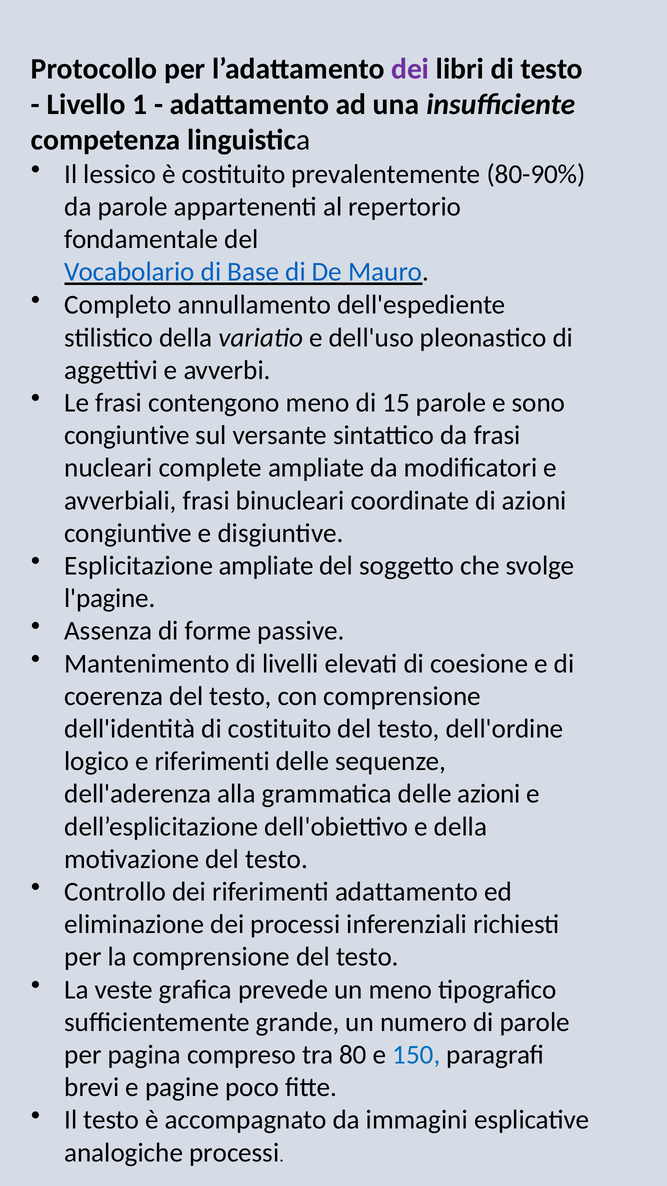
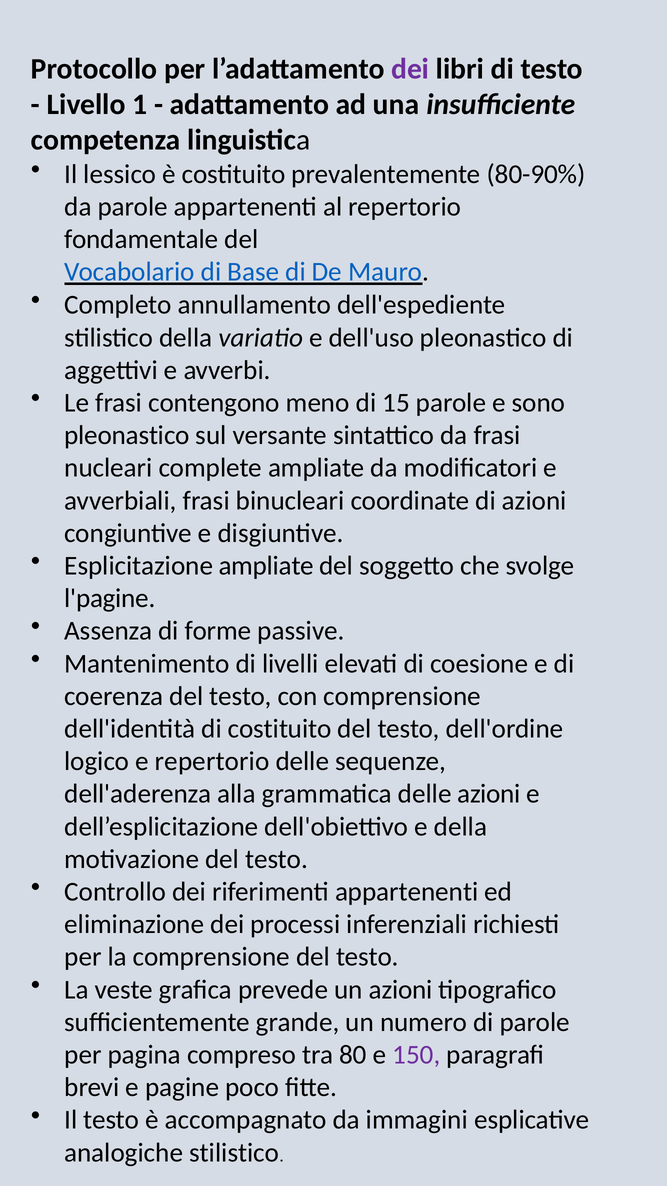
congiuntive: congiuntive -> pleonastico (127, 435)
e riferimenti: riferimenti -> repertorio (212, 761)
riferimenti adattamento: adattamento -> appartenenti (407, 892)
un meno: meno -> azioni (401, 989)
150 colour: blue -> purple (416, 1055)
analogiche processi: processi -> stilistico (234, 1152)
